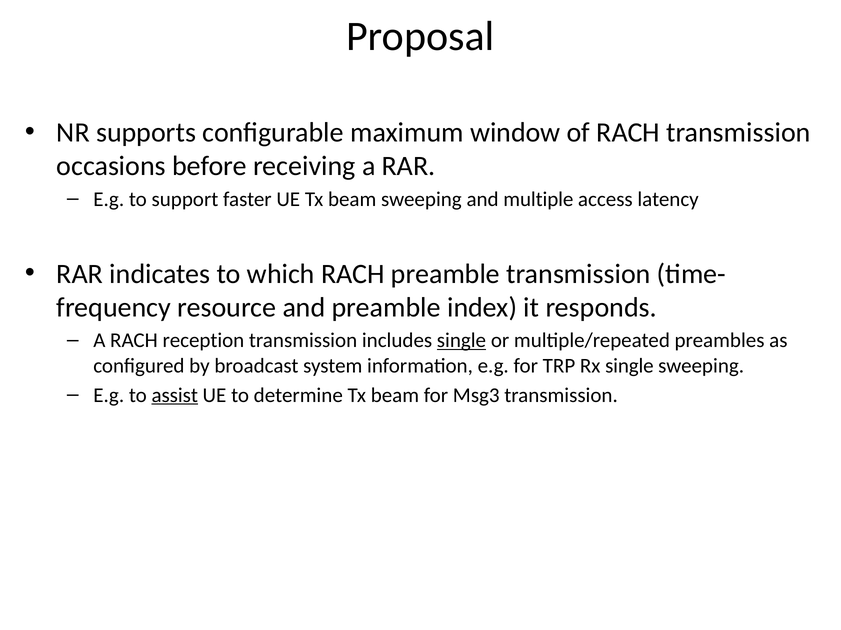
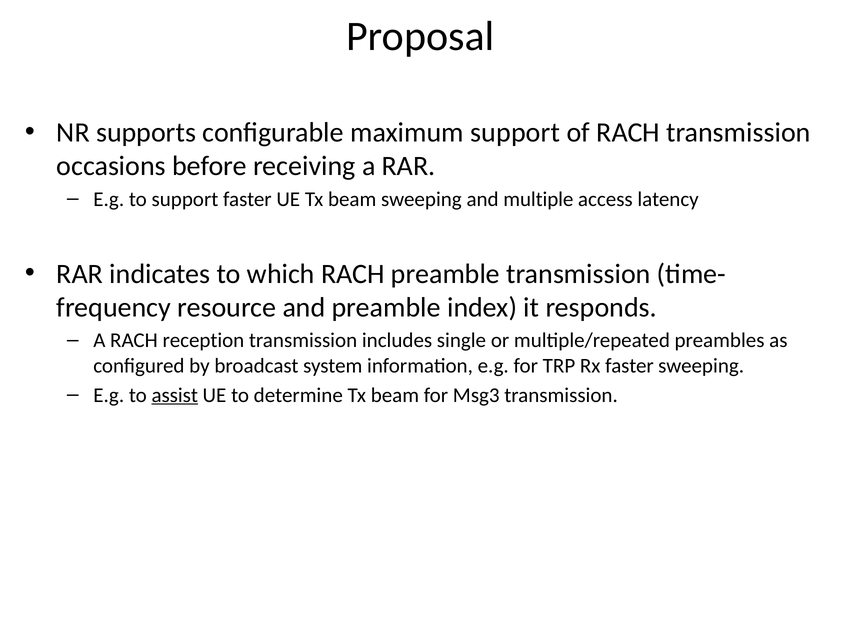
maximum window: window -> support (515, 133)
single underline: present -> none (461, 341)
Rx single: single -> faster (629, 366)
